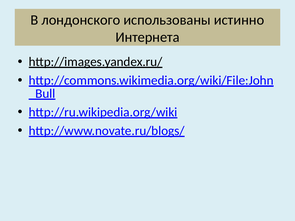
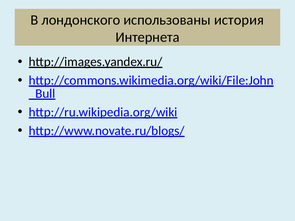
истинно: истинно -> история (239, 20)
